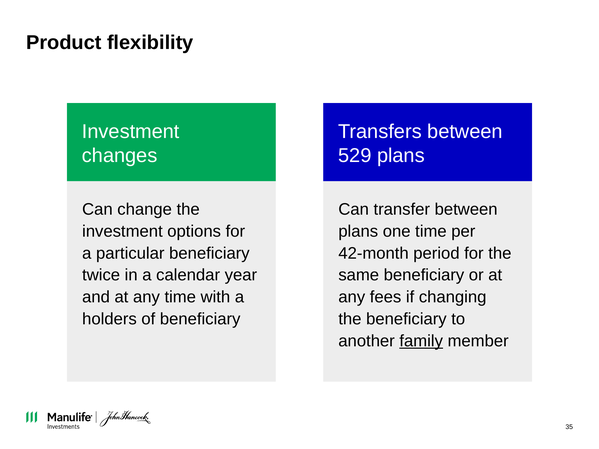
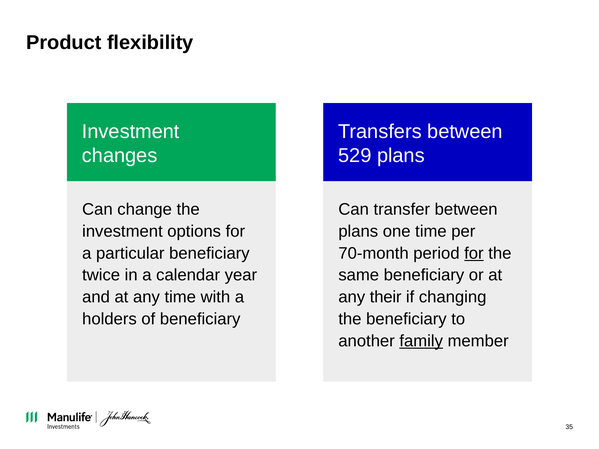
42-month: 42-month -> 70-month (374, 253)
for underline: none -> present (474, 253)
fees: fees -> their (386, 297)
